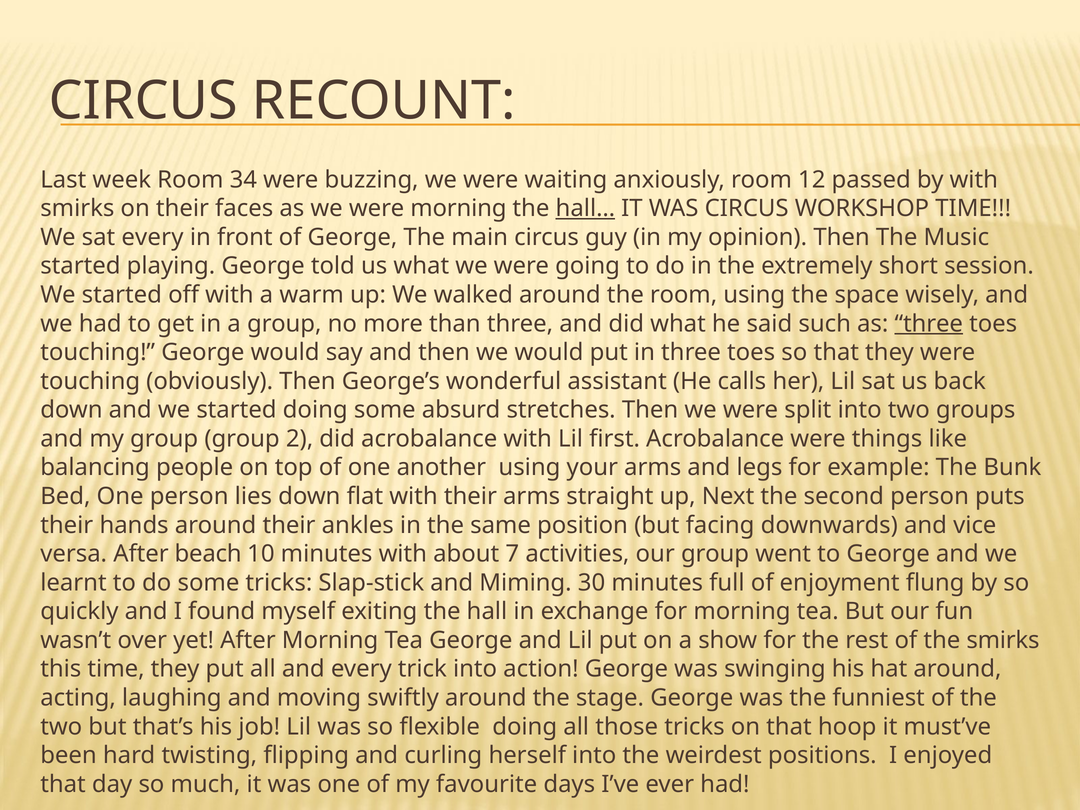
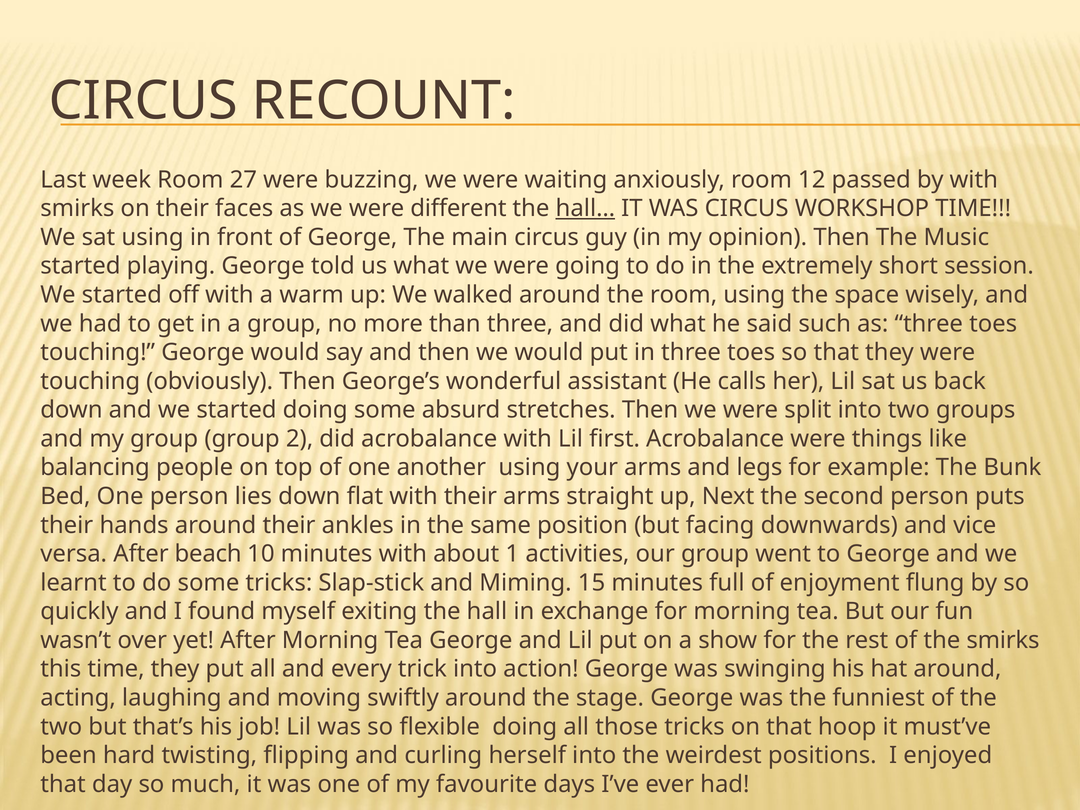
34: 34 -> 27 (243, 180)
were morning: morning -> different (458, 209)
sat every: every -> using (153, 237)
three underline: present -> none (929, 324)
7: 7 -> 1 (512, 554)
30: 30 -> 15 (592, 583)
